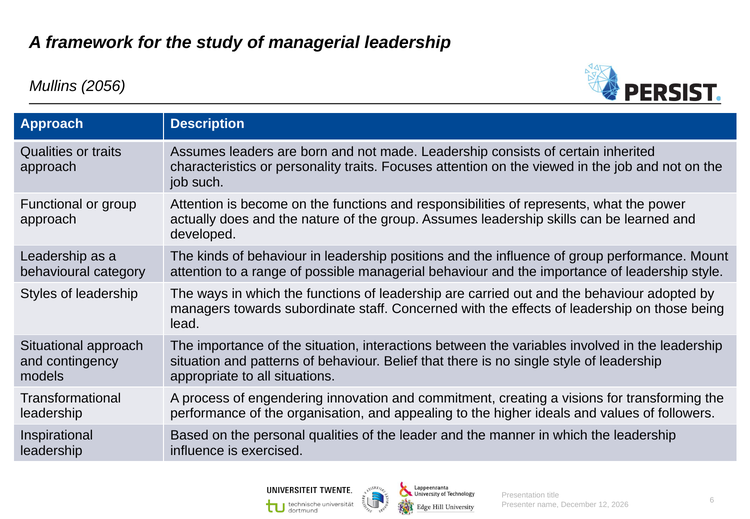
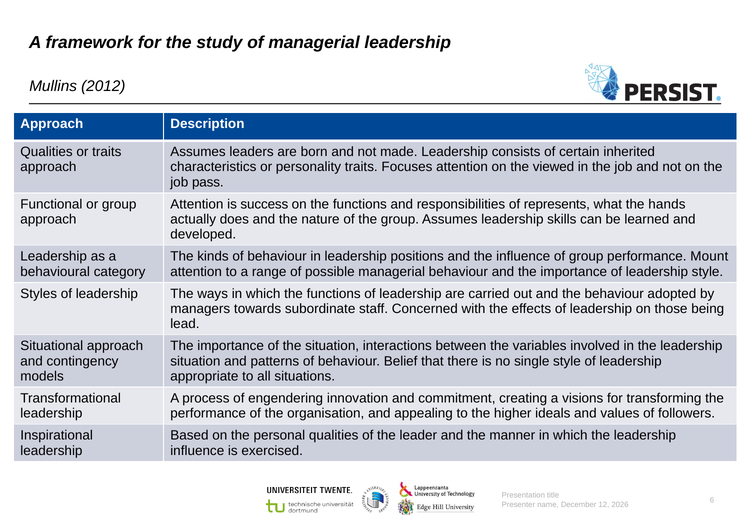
2056: 2056 -> 2012 (103, 86)
such: such -> pass (208, 182)
become: become -> success (264, 204)
power: power -> hands (667, 204)
